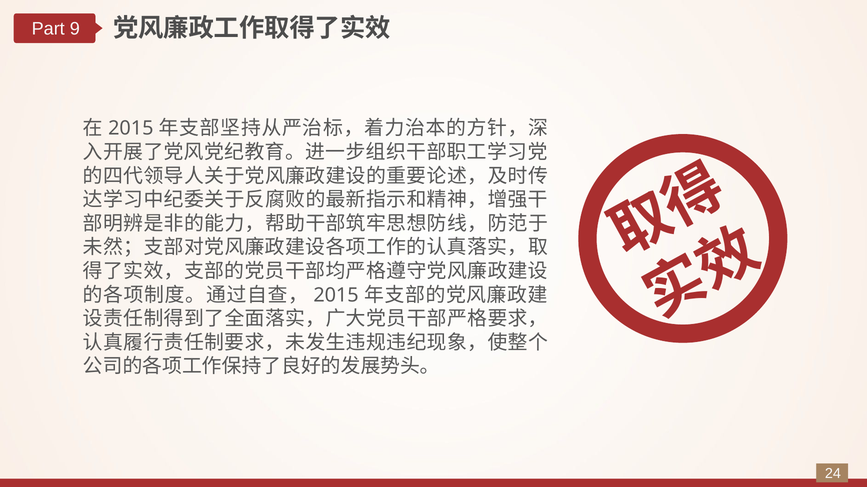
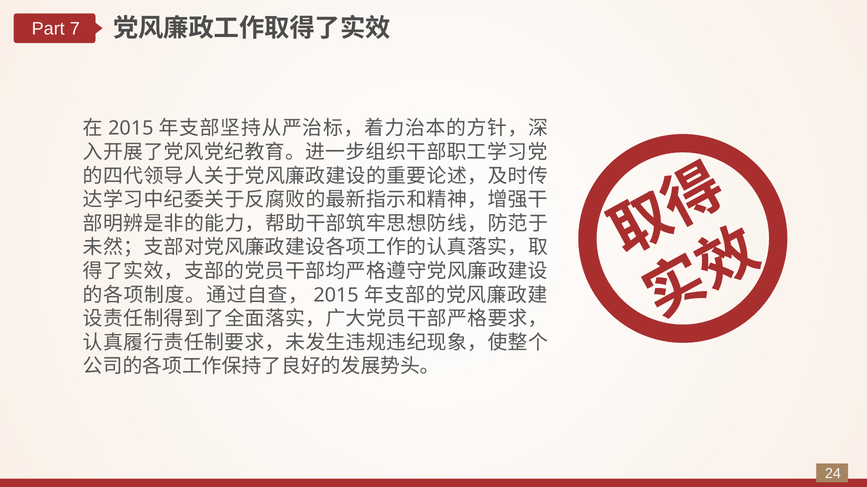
9: 9 -> 7 (75, 29)
